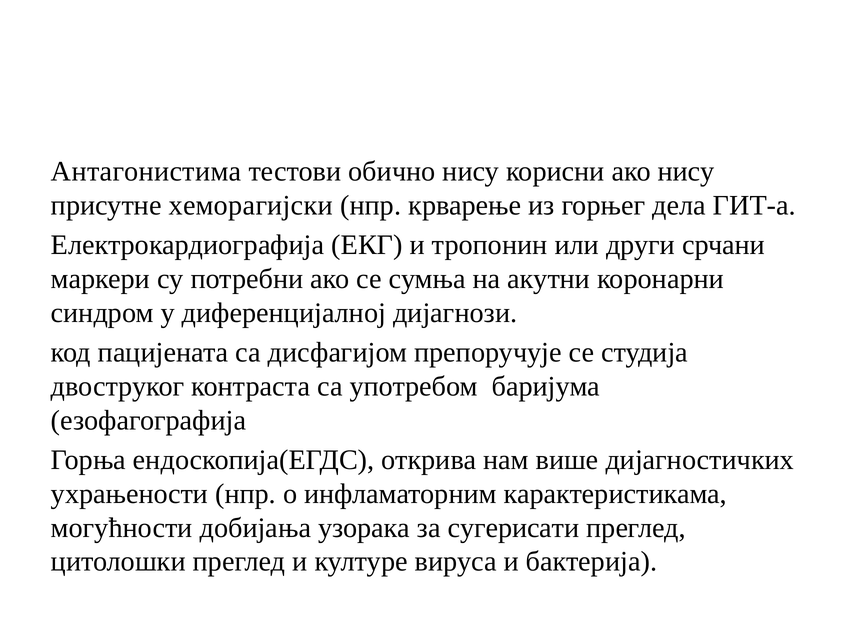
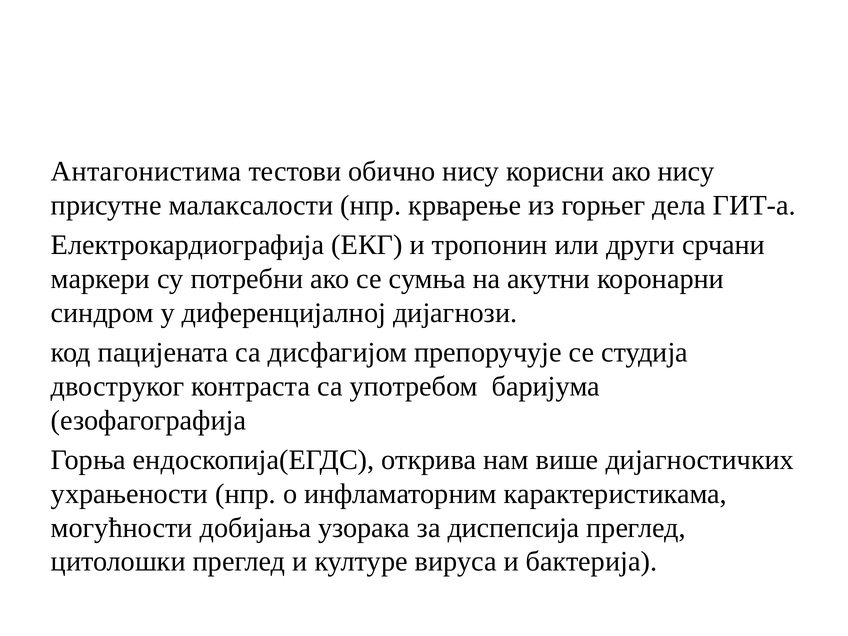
хеморагијски: хеморагијски -> малаксалости (251, 206)
сугерисати: сугерисати -> диспепсија (513, 528)
